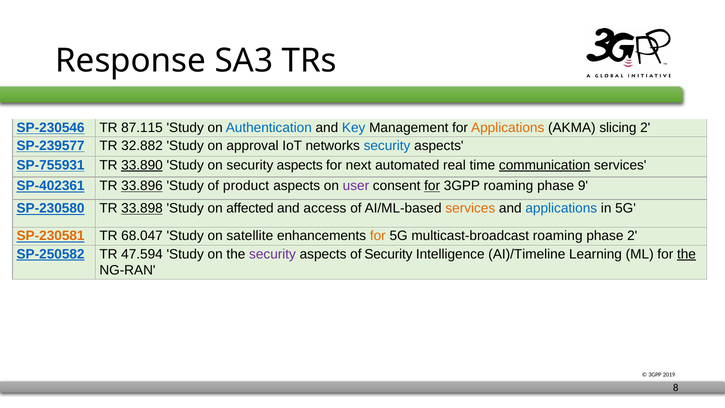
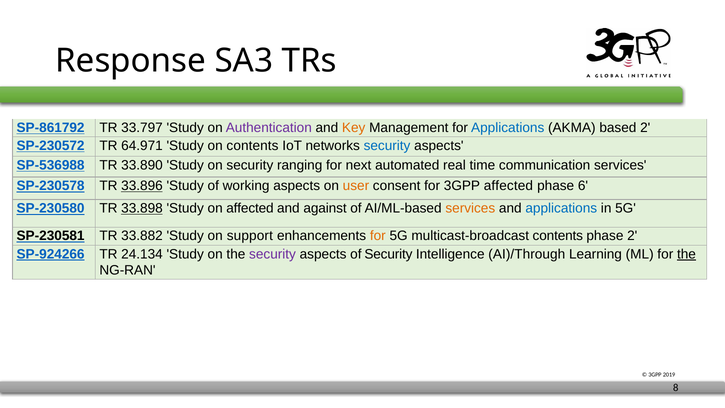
SP-230546: SP-230546 -> SP-861792 (51, 128)
87.115: 87.115 -> 33.797 (142, 128)
Authentication colour: blue -> purple (269, 128)
Key colour: blue -> orange (354, 128)
Applications colour: orange -> blue (508, 128)
slicing: slicing -> based (618, 128)
SP-239577: SP-239577 -> SP-230572 (51, 146)
32.882: 32.882 -> 64.971 (142, 146)
on approval: approval -> contents (253, 146)
SP-755931: SP-755931 -> SP-536988 (51, 165)
33.890 underline: present -> none (142, 165)
on security aspects: aspects -> ranging (300, 165)
communication underline: present -> none (545, 165)
SP-402361: SP-402361 -> SP-230578 (51, 186)
product: product -> working (246, 186)
user colour: purple -> orange (356, 186)
for underline: present -> none (432, 186)
3GPP roaming: roaming -> affected (508, 186)
9: 9 -> 6 (583, 186)
access: access -> against (325, 208)
SP-230581 colour: orange -> black (51, 236)
68.047: 68.047 -> 33.882 (142, 236)
satellite: satellite -> support (250, 236)
multicast-broadcast roaming: roaming -> contents (558, 236)
SP-250582: SP-250582 -> SP-924266 (51, 254)
47.594: 47.594 -> 24.134 (142, 254)
AI)/Timeline: AI)/Timeline -> AI)/Through (527, 254)
